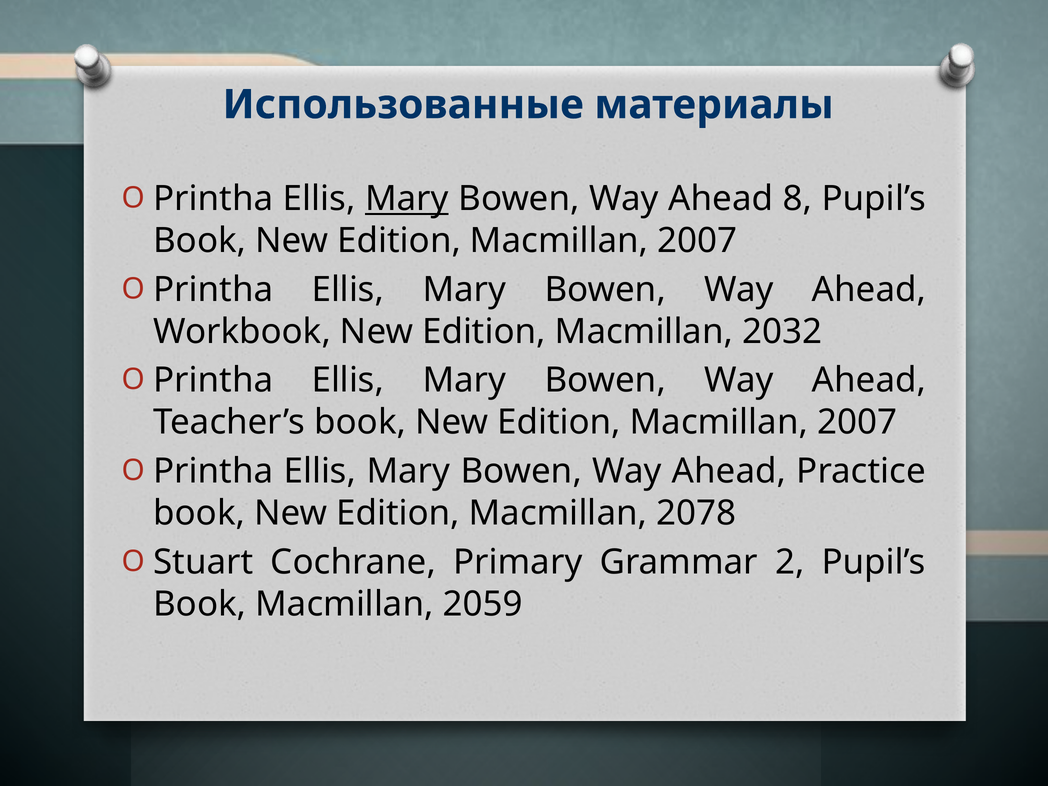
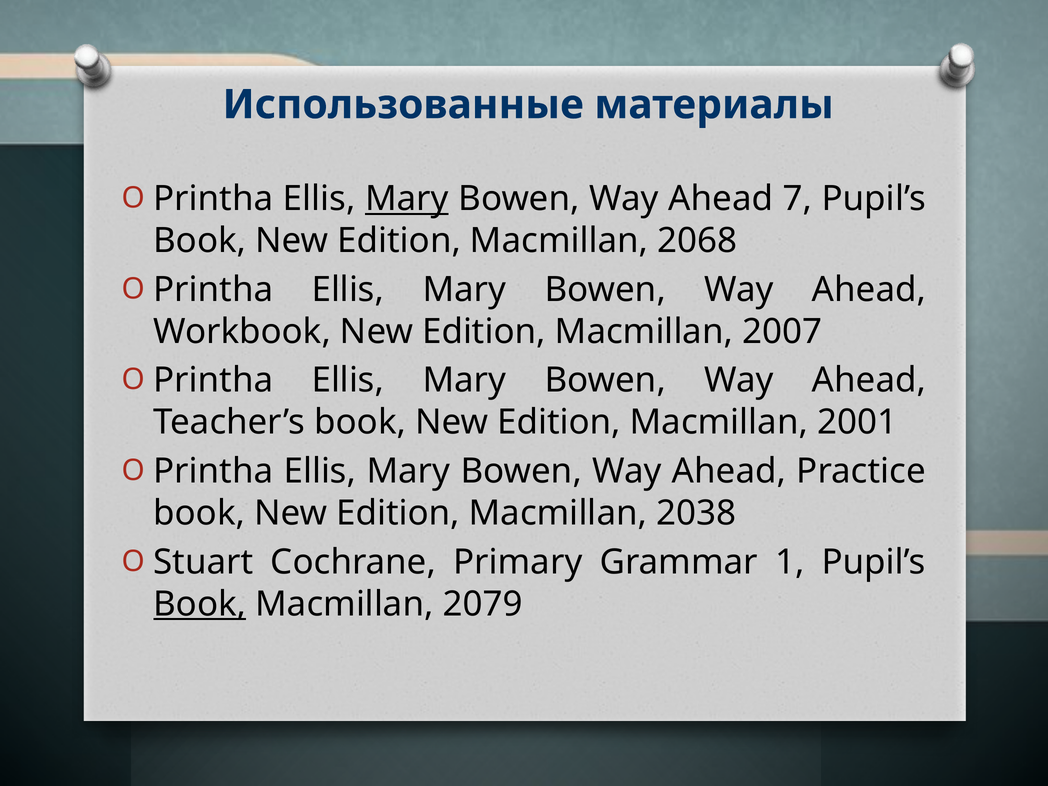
8: 8 -> 7 (797, 199)
2007: 2007 -> 2068 (697, 241)
2032: 2032 -> 2007 (782, 332)
2007: 2007 -> 2001 (857, 422)
2078: 2078 -> 2038 (696, 513)
2: 2 -> 1 (790, 562)
Book underline: none -> present (200, 604)
2059: 2059 -> 2079 (483, 604)
